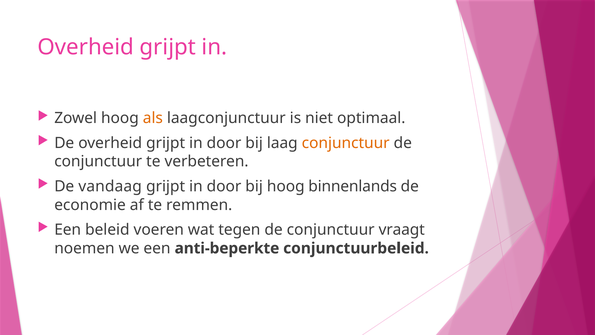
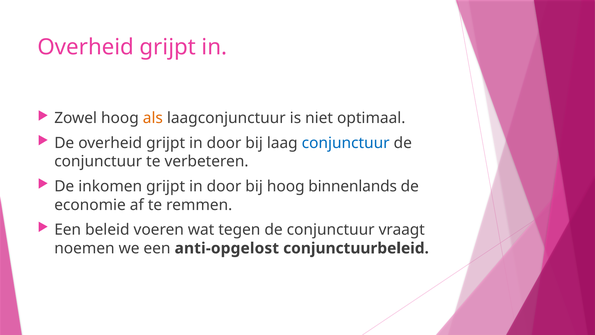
conjunctuur colour: orange -> blue (346, 143)
vandaag: vandaag -> inkomen (110, 186)
anti-beperkte: anti-beperkte -> anti-opgelost (227, 248)
